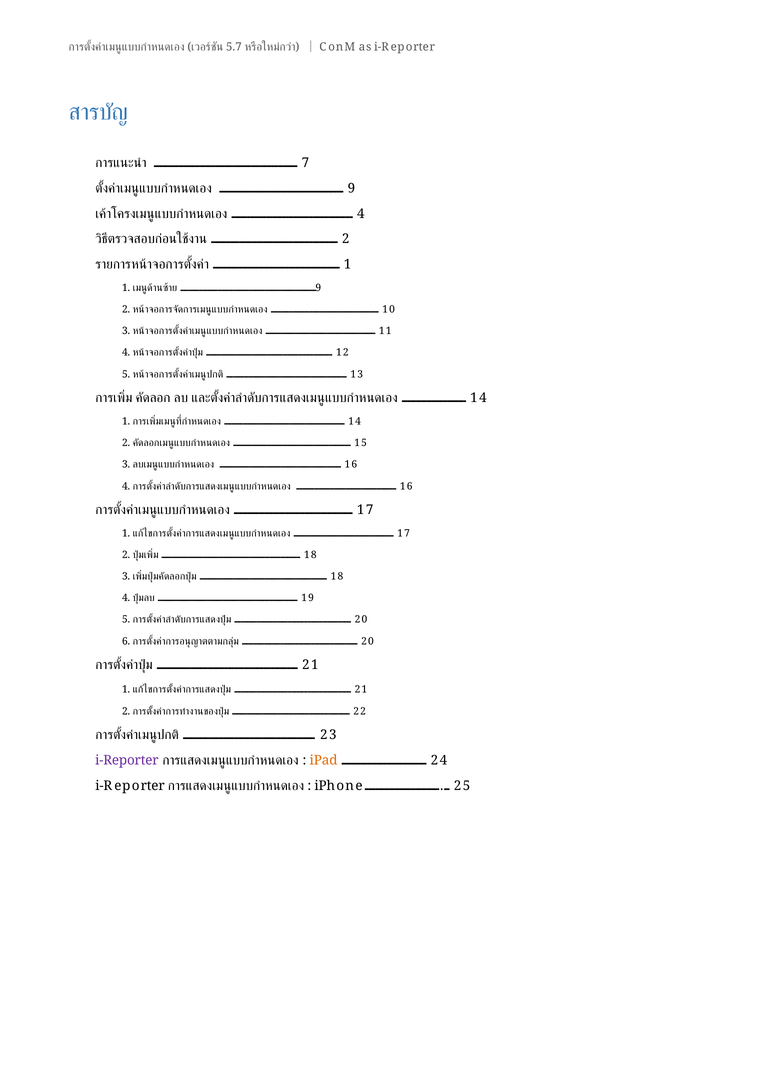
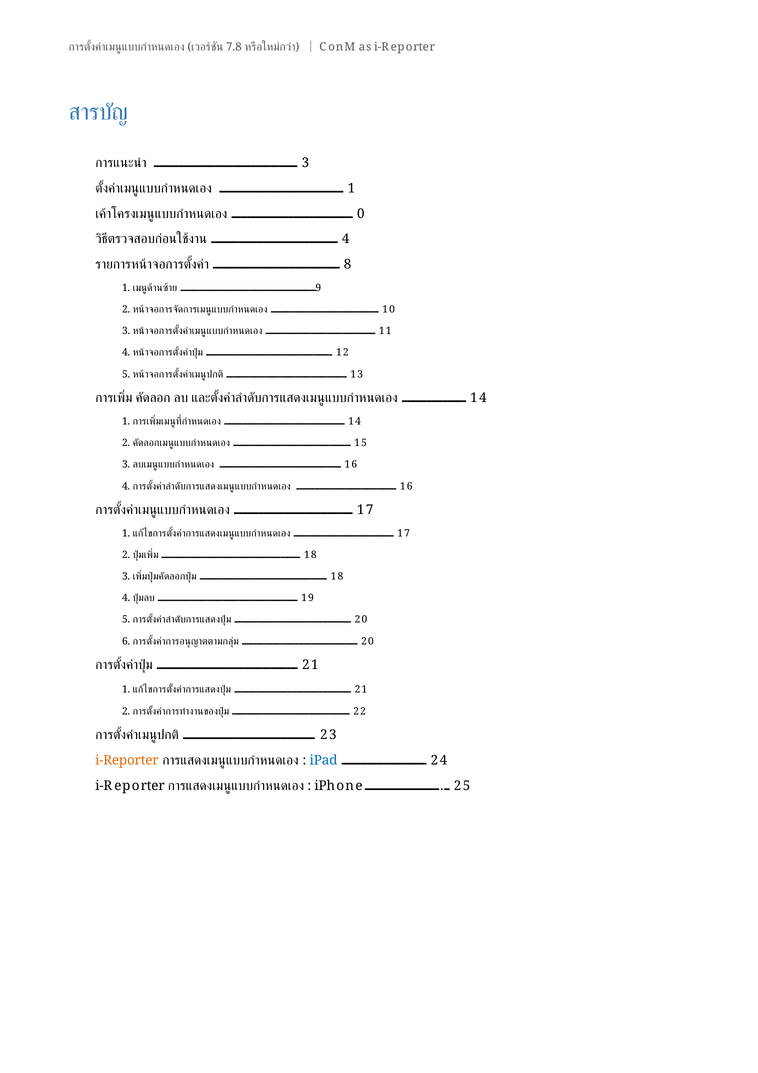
5.7: 5.7 -> 7.8 (234, 47)
7: 7 -> 3 (305, 163)
9: 9 -> 1 (351, 188)
4: 4 -> 0 (361, 214)
2: 2 -> 4 (346, 239)
1: 1 -> 8 (348, 264)
i-Reporter colour: purple -> orange (127, 760)
iPad colour: orange -> blue (324, 760)
